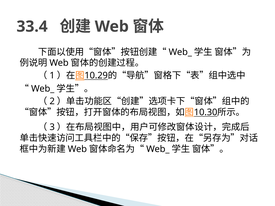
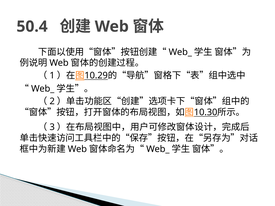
33.4: 33.4 -> 50.4 (32, 27)
